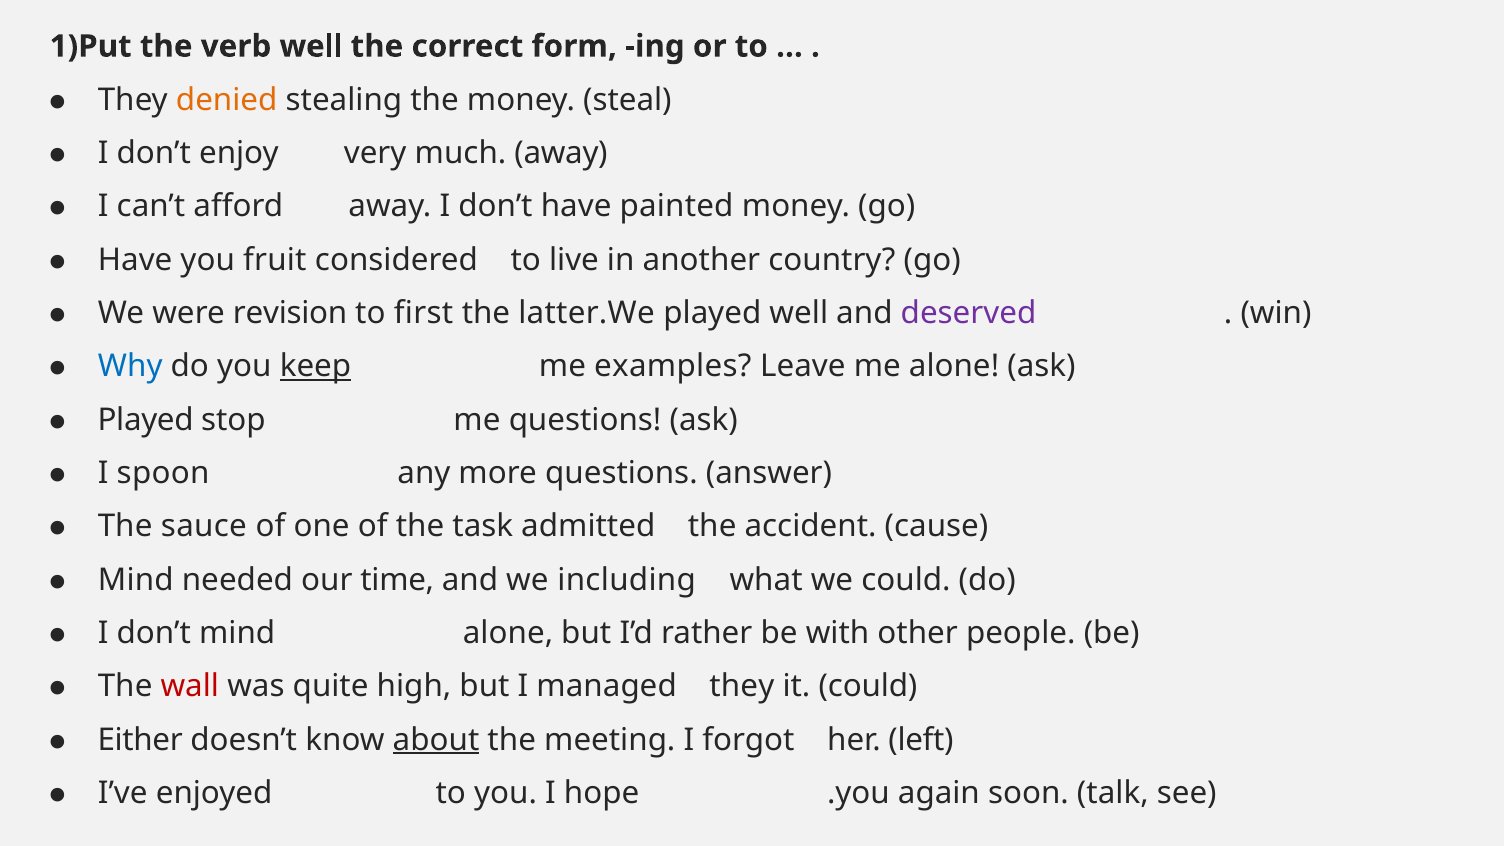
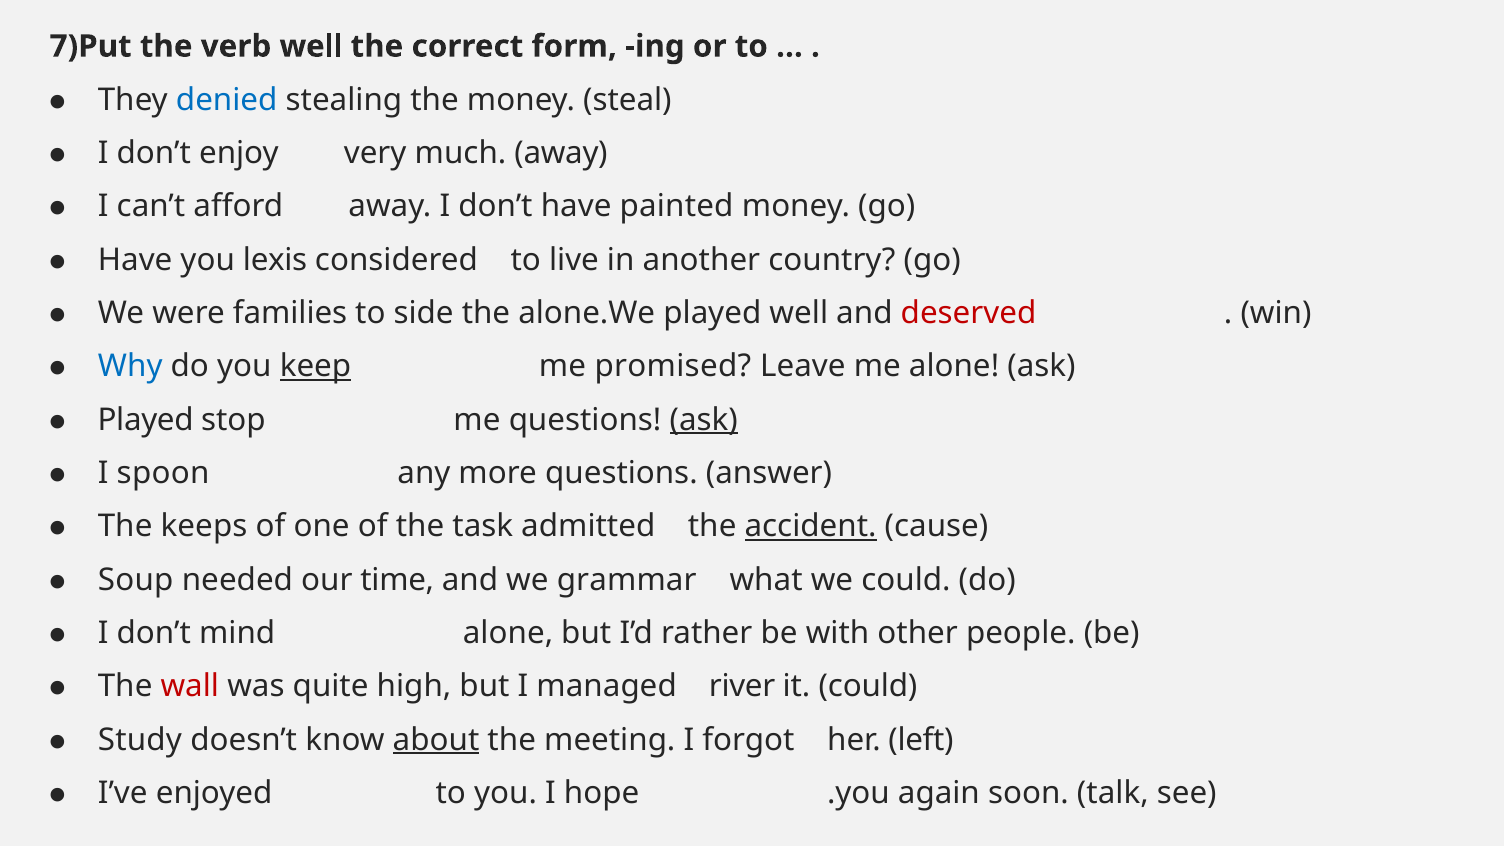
1)Put: 1)Put -> 7)Put (91, 46)
denied colour: orange -> blue (227, 100)
fruit: fruit -> lexis (275, 260)
revision: revision -> families (290, 313)
first: first -> side (424, 313)
latter.We: latter.We -> alone.We (587, 313)
deserved colour: purple -> red (969, 313)
examples: examples -> promised (673, 366)
ask underline: none -> present (704, 420)
sauce: sauce -> keeps (204, 526)
accident underline: none -> present (811, 526)
Mind: Mind -> Soup (136, 580)
including: including -> grammar (627, 580)
managed they: they -> river (742, 686)
Either: Either -> Study (140, 740)
